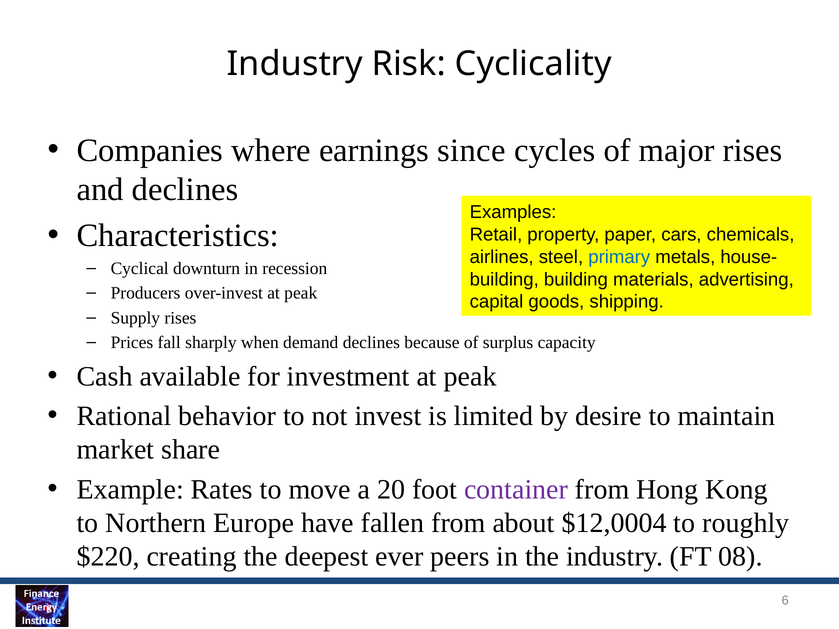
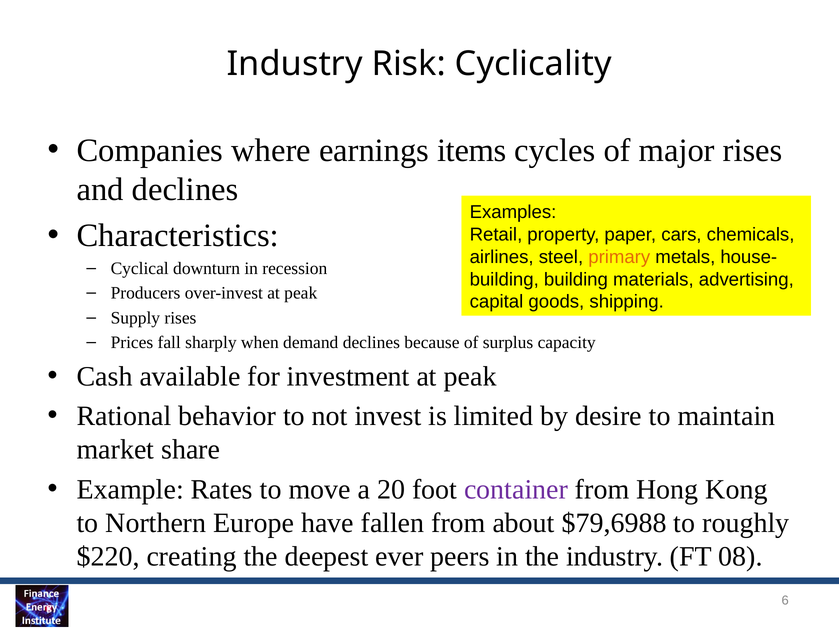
since: since -> items (472, 151)
primary colour: blue -> orange (619, 257)
$12,0004: $12,0004 -> $79,6988 (614, 523)
